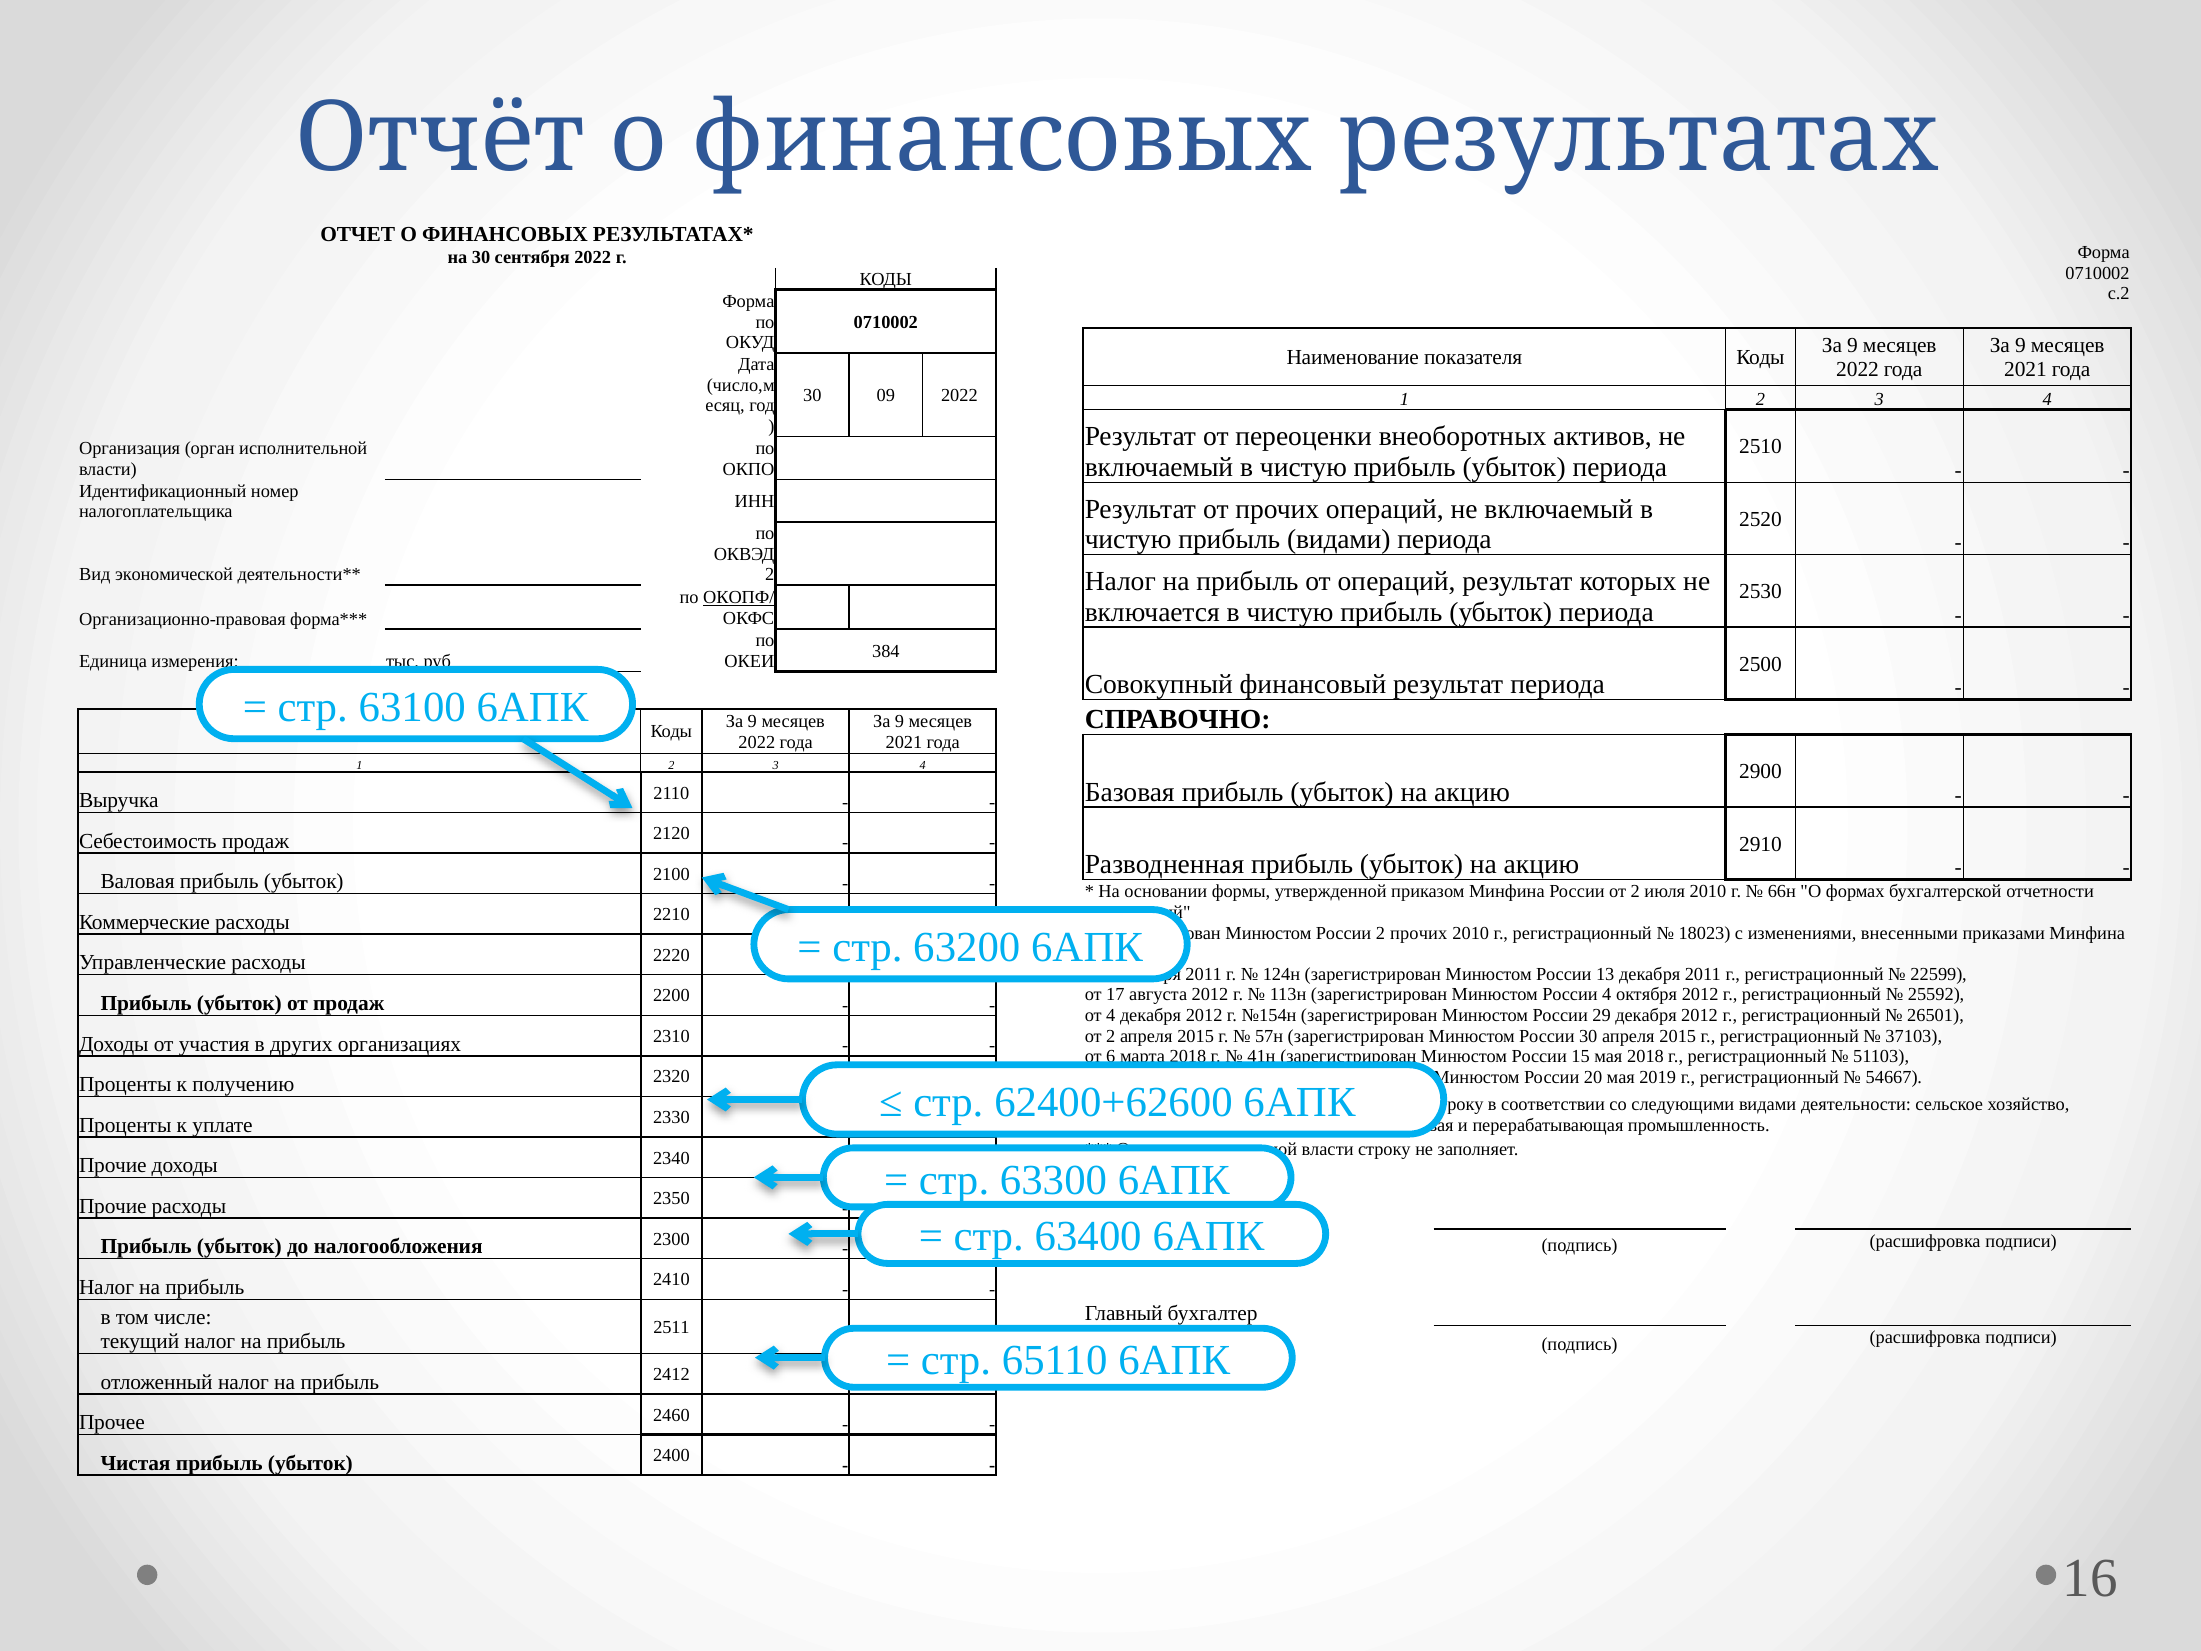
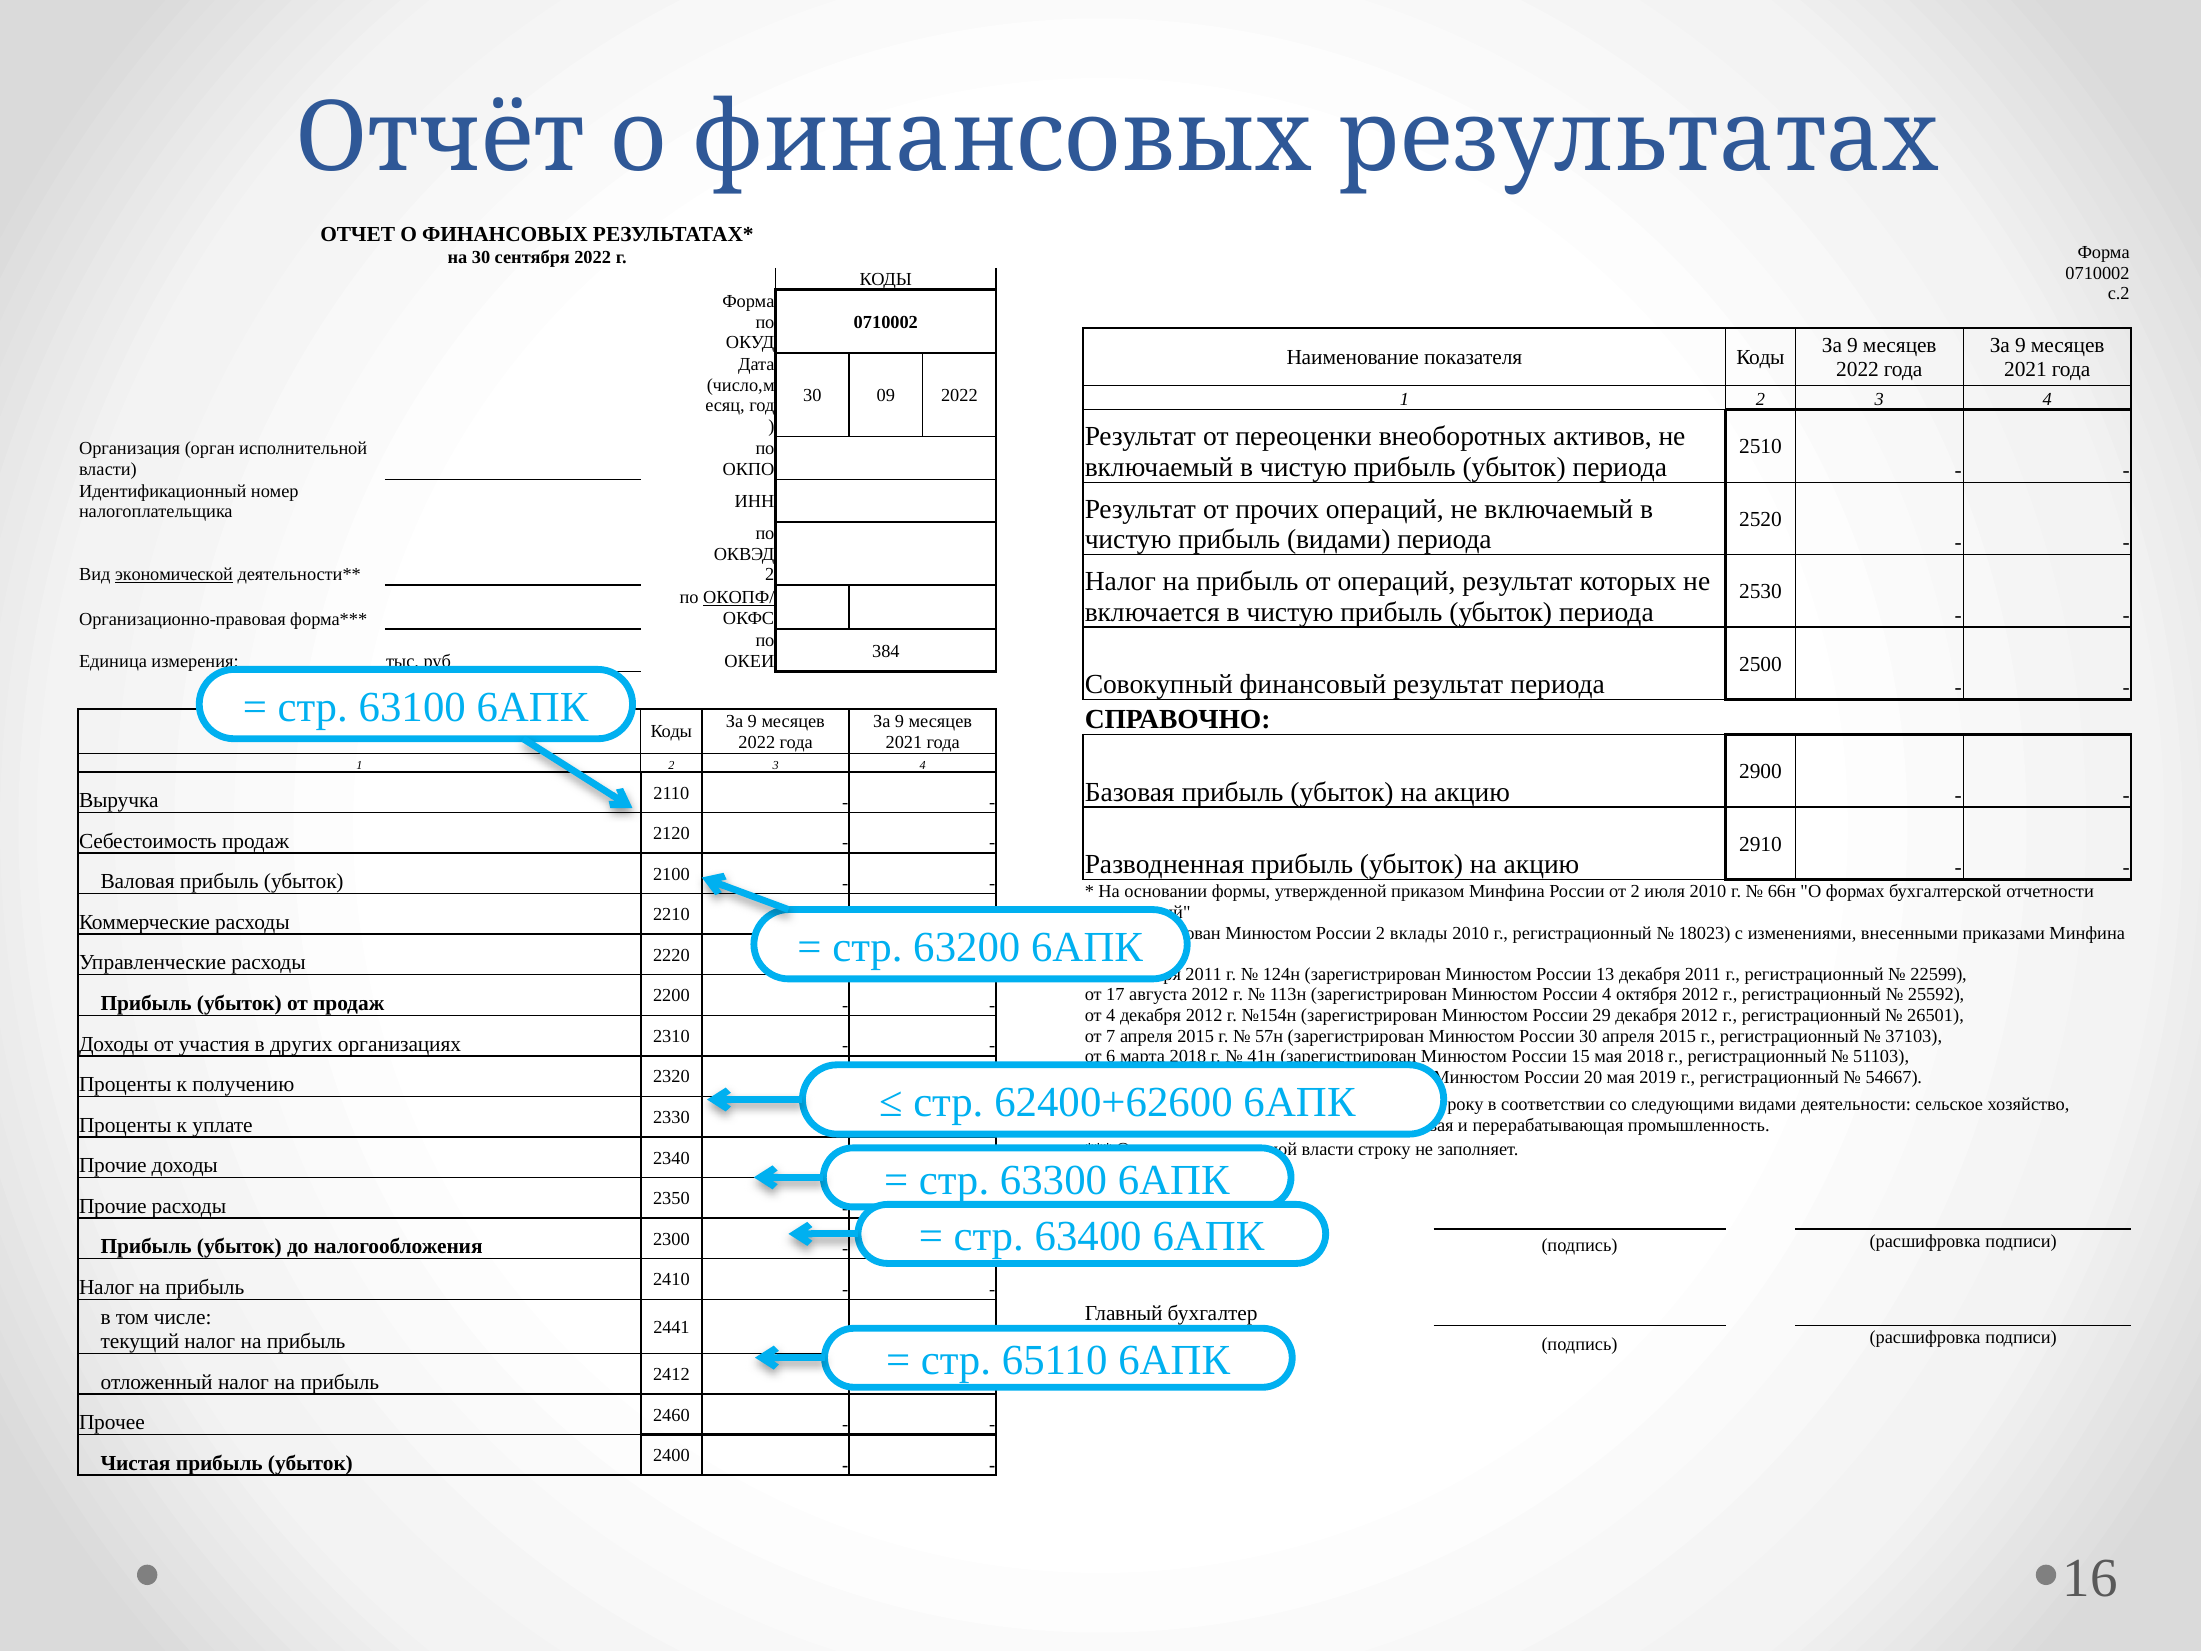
экономической underline: none -> present (174, 575)
2 прочих: прочих -> вклады (1419, 933)
2: 2 -> 7 (1111, 1036)
2511: 2511 -> 2441 (671, 1327)
